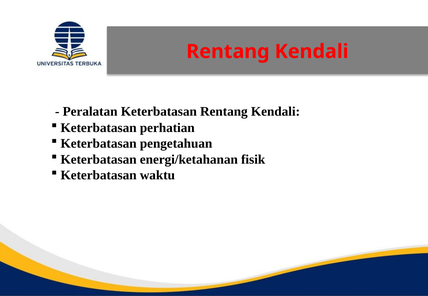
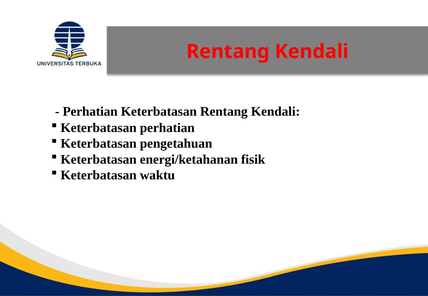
Peralatan: Peralatan -> Perhatian (90, 112)
